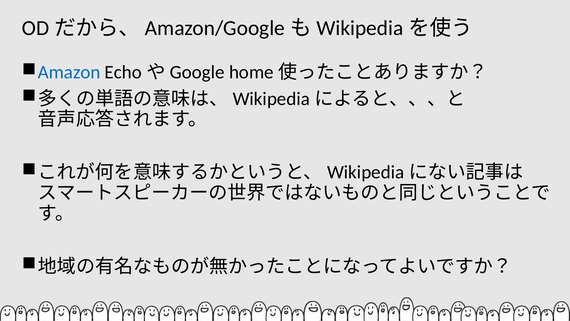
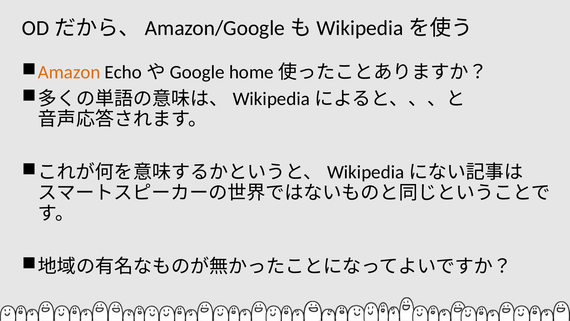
Amazon colour: blue -> orange (69, 72)
